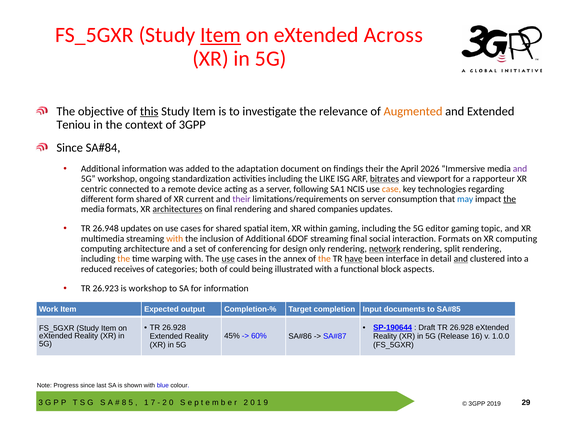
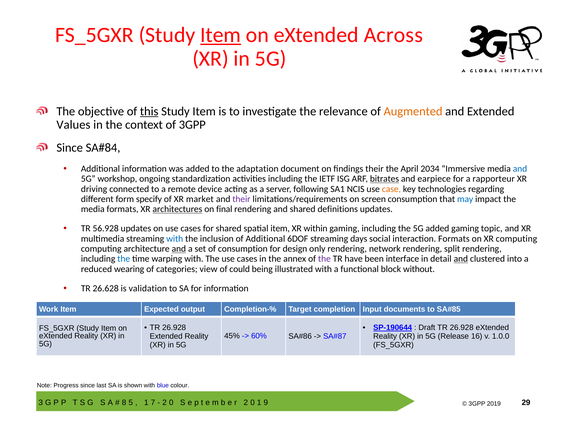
Teniou: Teniou -> Values (73, 125)
2026: 2026 -> 2034 (430, 169)
and colour: purple -> blue (520, 169)
LIKE: LIKE -> IETF (327, 179)
viewport: viewport -> earpiece (434, 179)
centric: centric -> driving (94, 189)
form shared: shared -> specify (149, 199)
current: current -> market (200, 199)
on server: server -> screen (374, 199)
the underline: present -> none (510, 199)
companies: companies -> definitions (338, 209)
26.948: 26.948 -> 56.928 (106, 228)
5G editor: editor -> added (437, 228)
with colour: orange -> blue (175, 239)
streaming final: final -> days (359, 239)
and underline: none -> present (179, 249)
of conferencing: conferencing -> consumption (243, 249)
network underline: present -> none (385, 249)
the colour: orange -> blue (124, 259)
use underline: present -> none (228, 259)
the colour: orange -> purple (324, 259)
have underline: present -> none (354, 259)
receives: receives -> wearing (129, 269)
both: both -> view (209, 269)
aspects: aspects -> without (419, 269)
26.923: 26.923 -> 26.628 (106, 288)
is workshop: workshop -> validation (148, 288)
